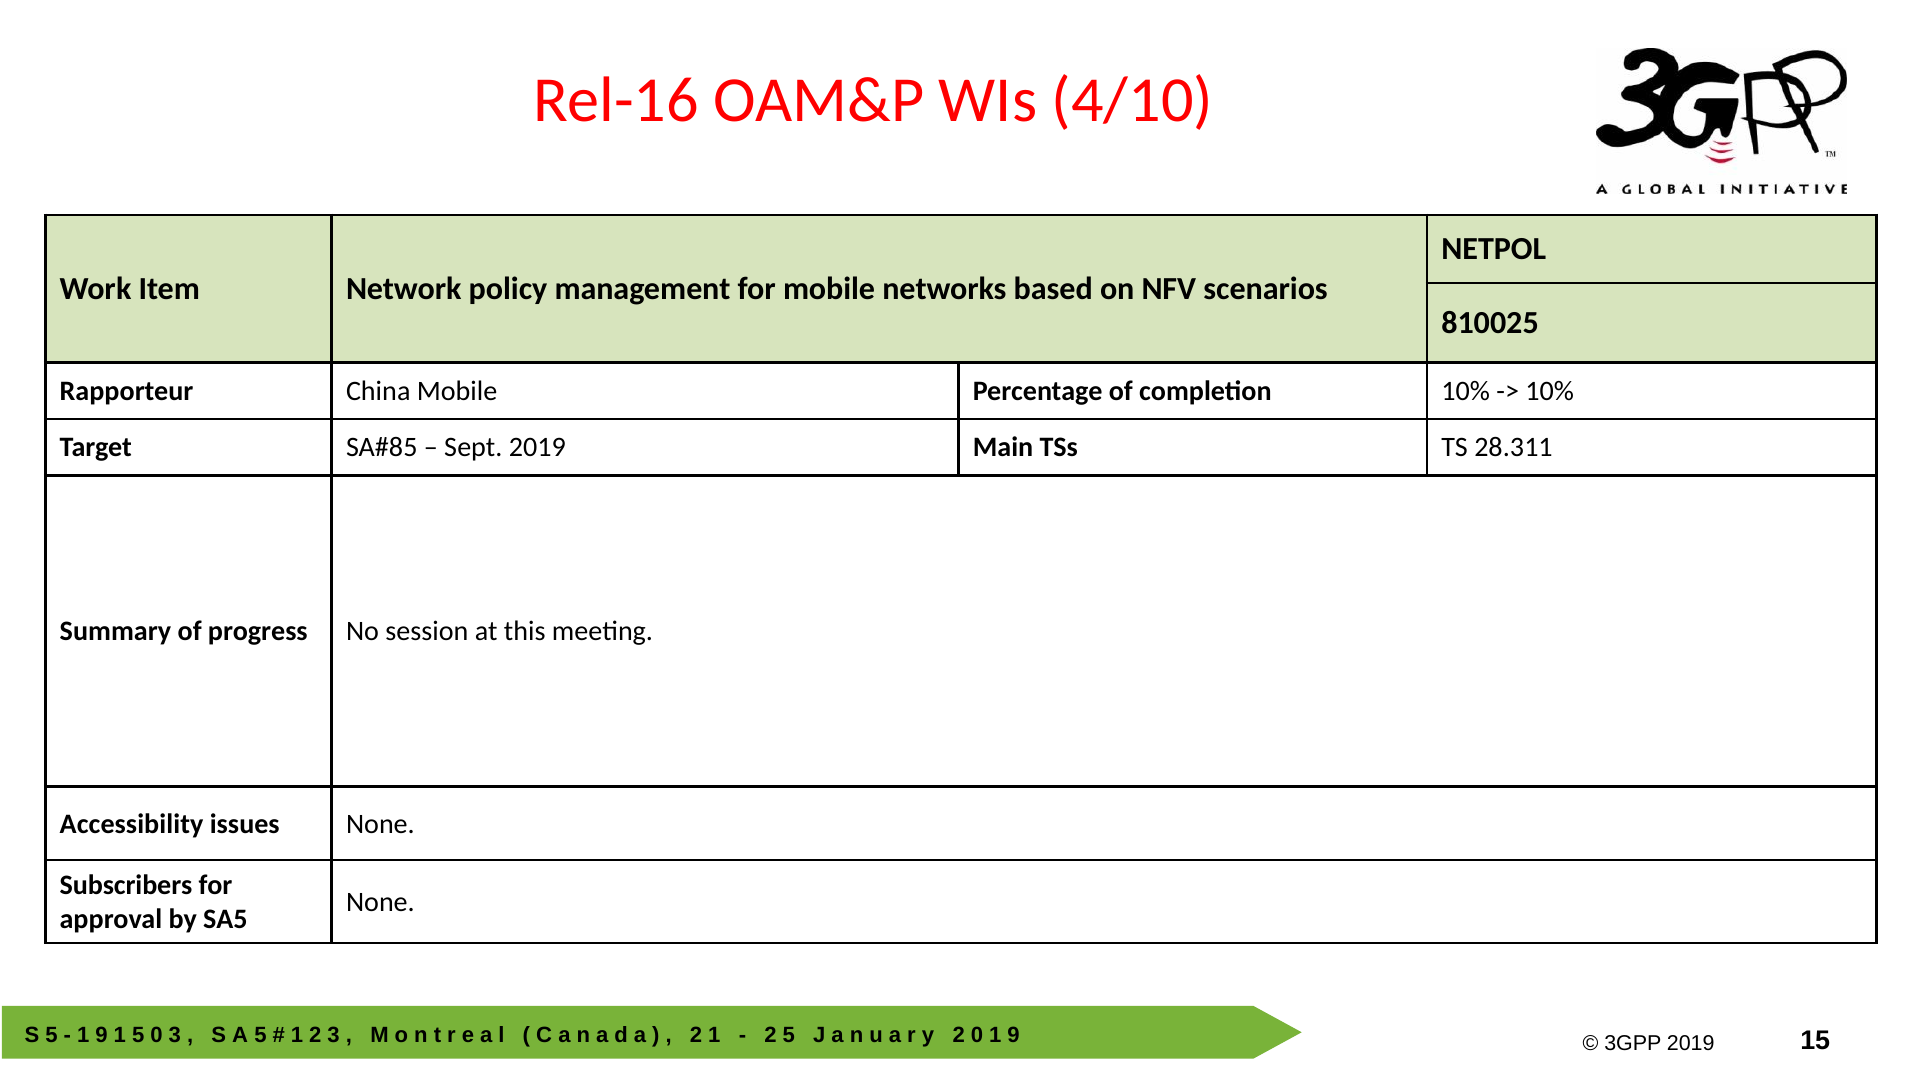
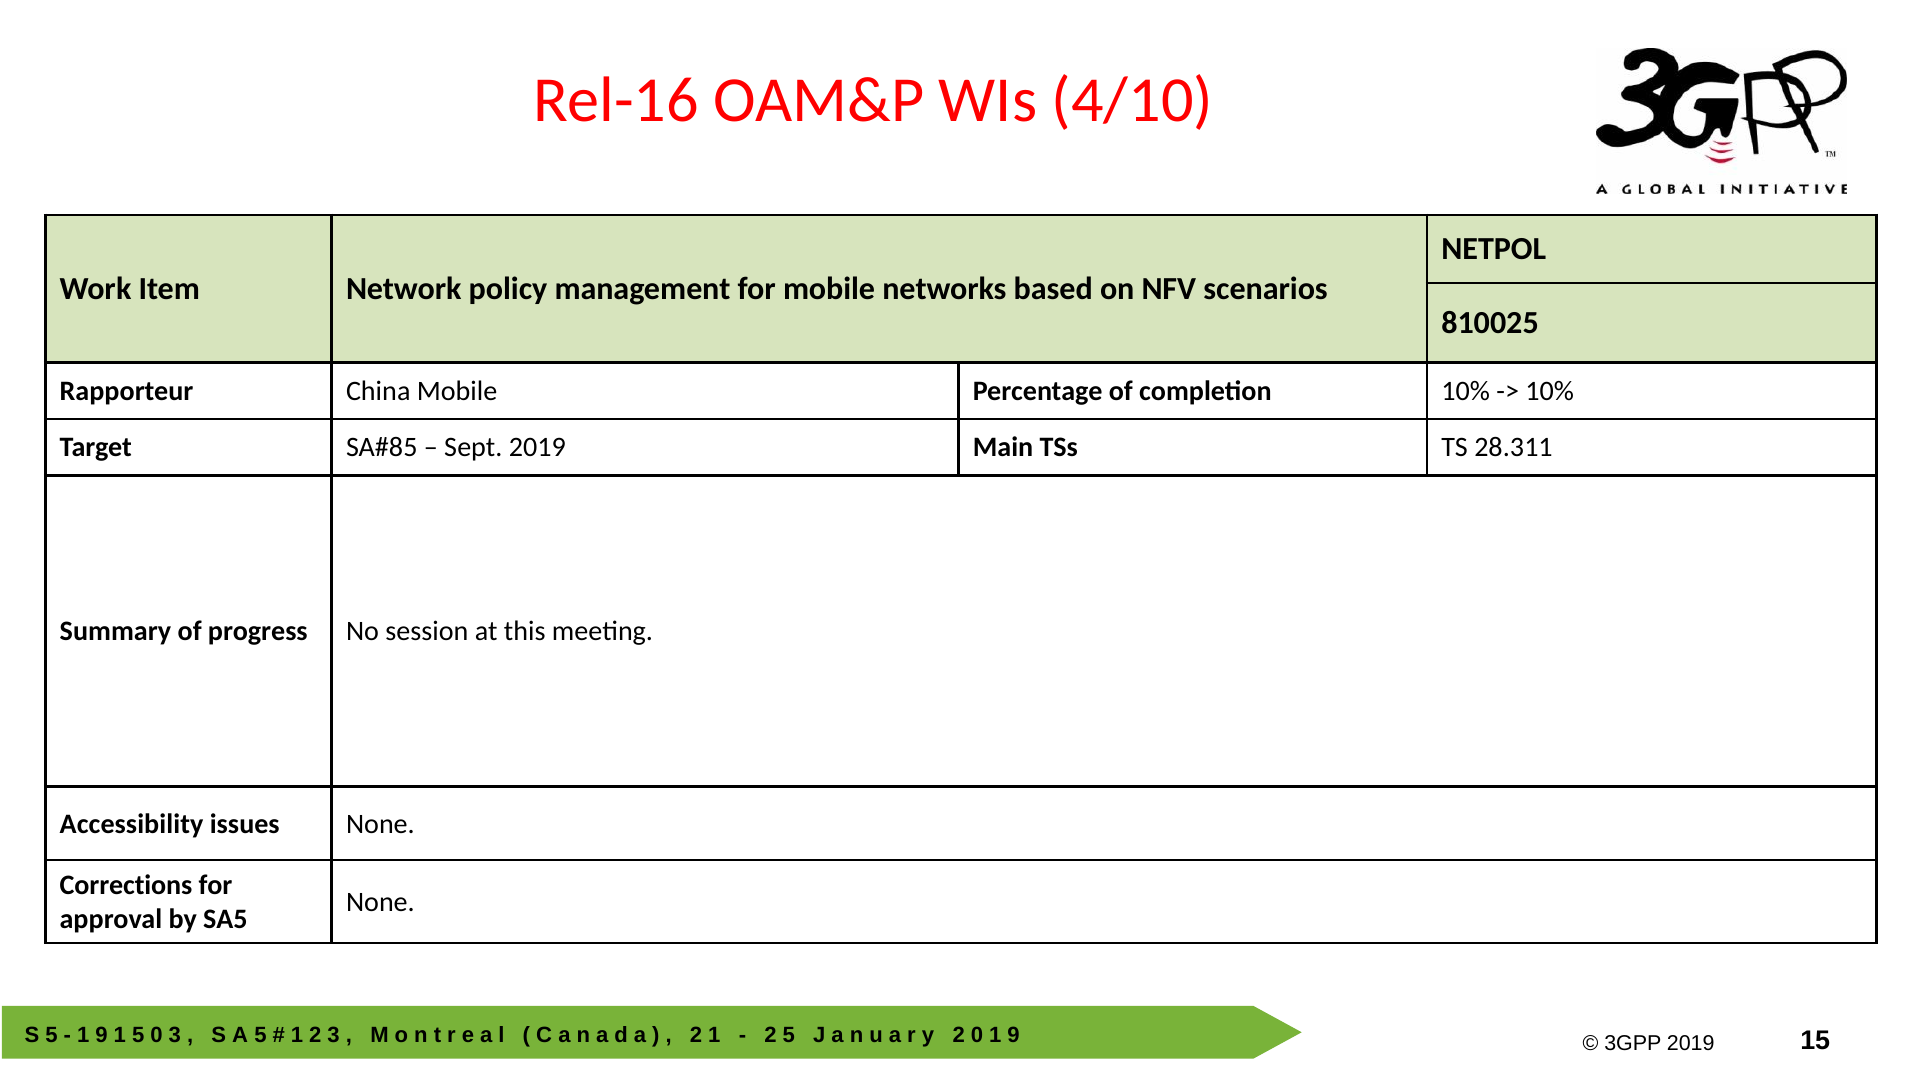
Subscribers: Subscribers -> Corrections (126, 885)
